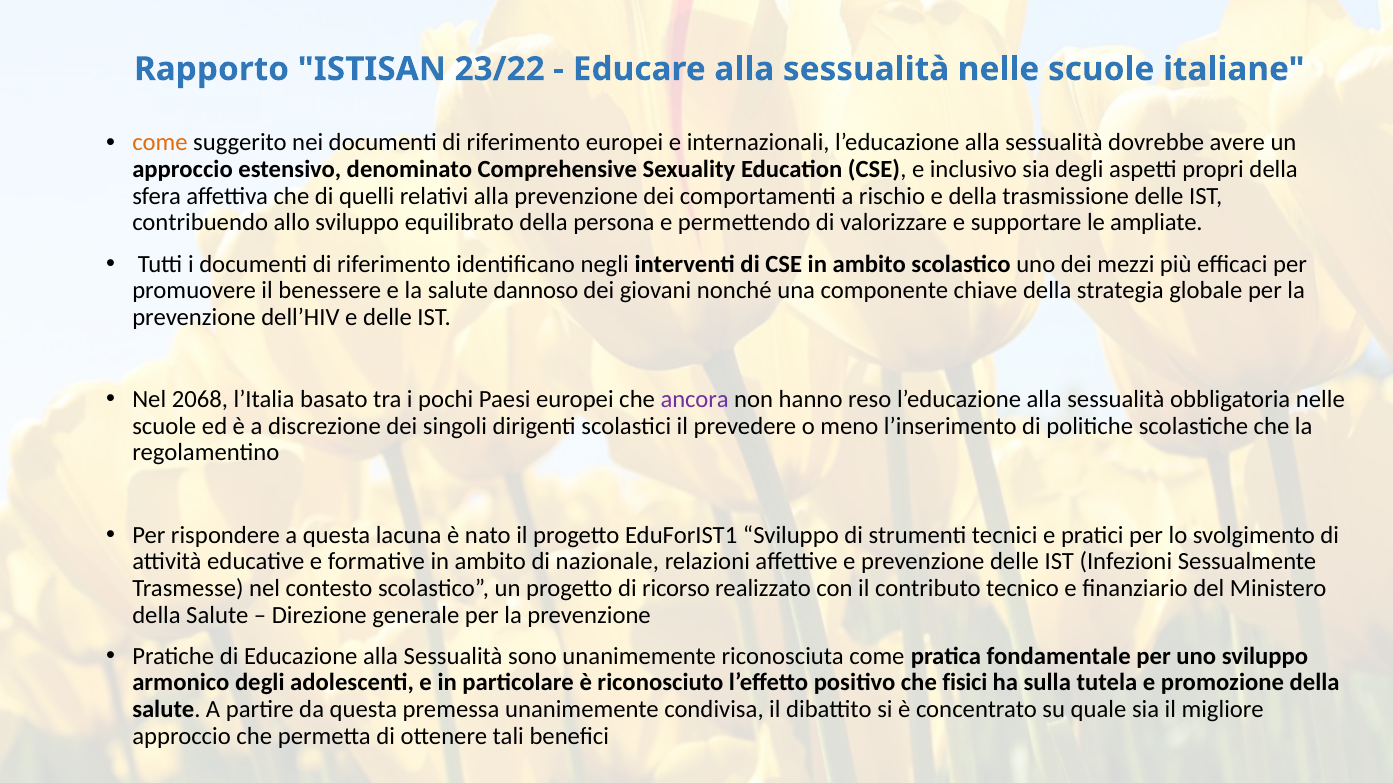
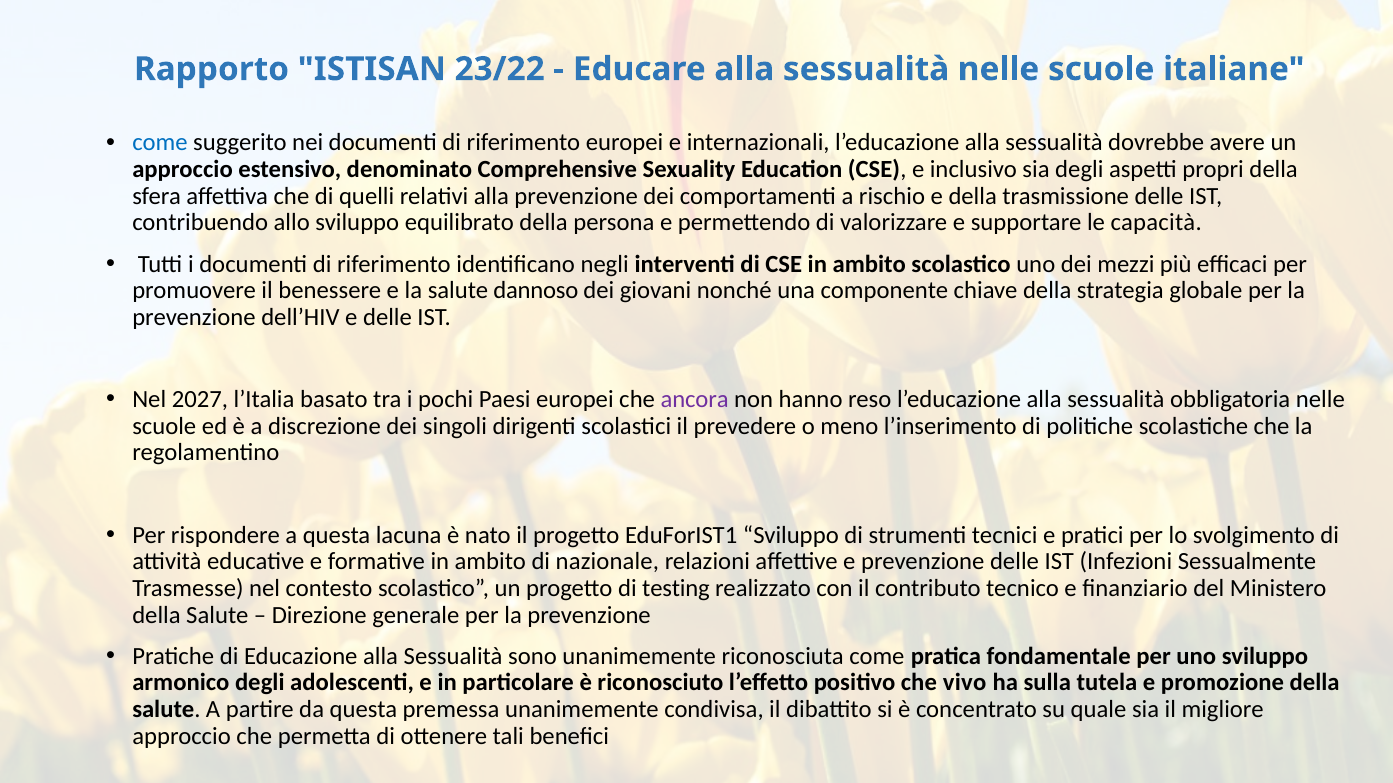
come colour: orange -> blue (160, 143)
ampliate: ampliate -> capacità (1156, 223)
2068: 2068 -> 2027 (200, 400)
ricorso: ricorso -> testing (676, 589)
fisici: fisici -> vivo (965, 683)
